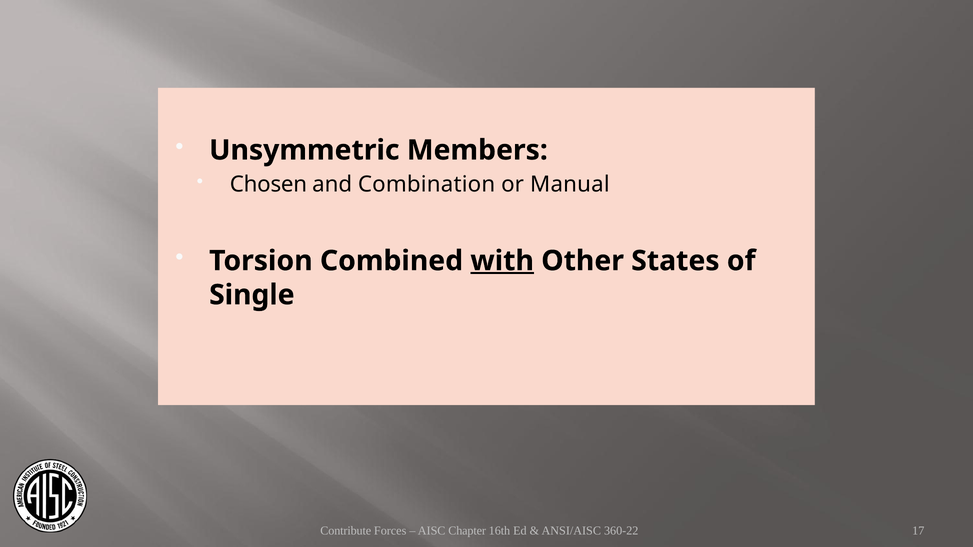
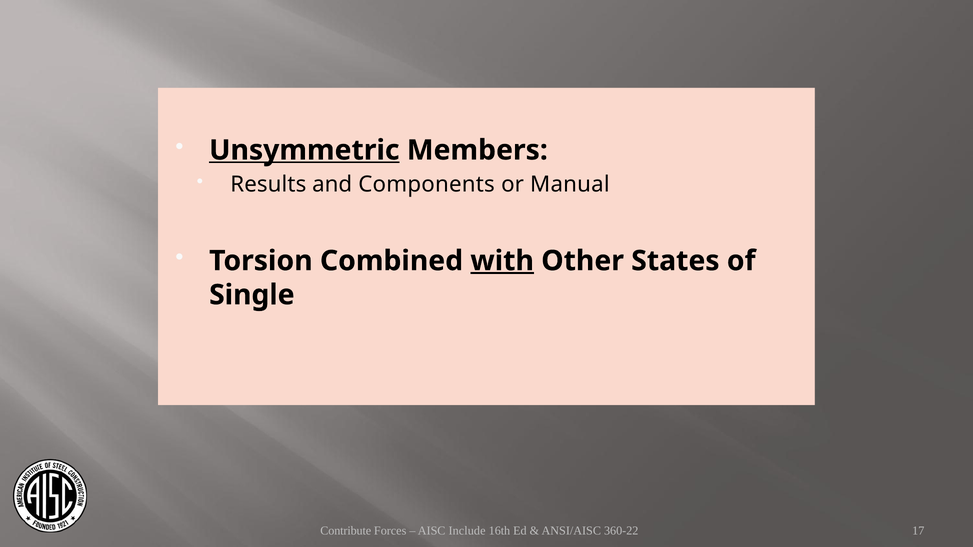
Unsymmetric underline: none -> present (304, 150)
Chosen: Chosen -> Results (268, 185)
Combination: Combination -> Components (427, 185)
Chapter: Chapter -> Include (467, 531)
